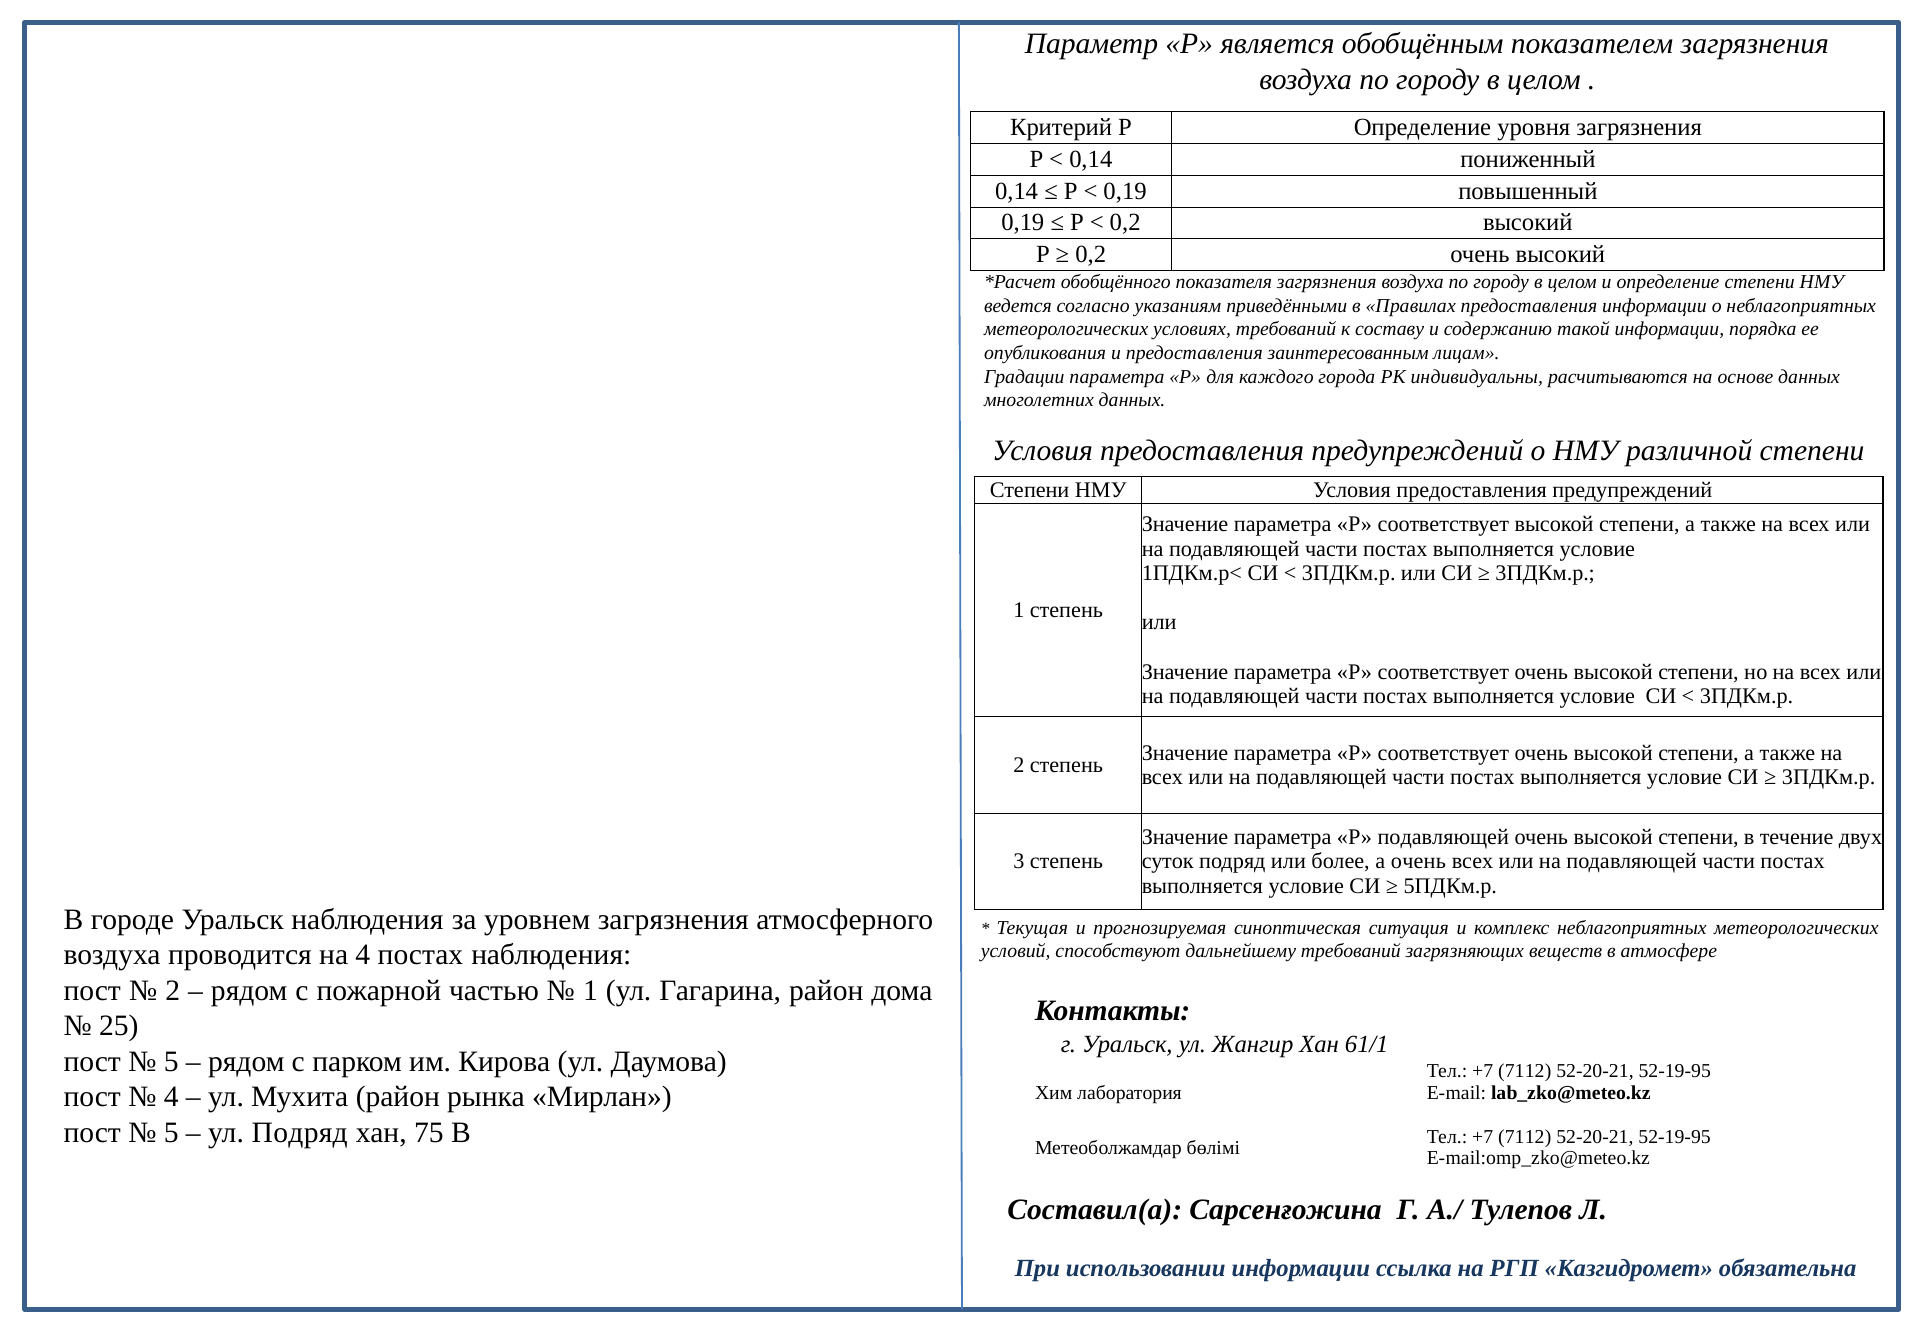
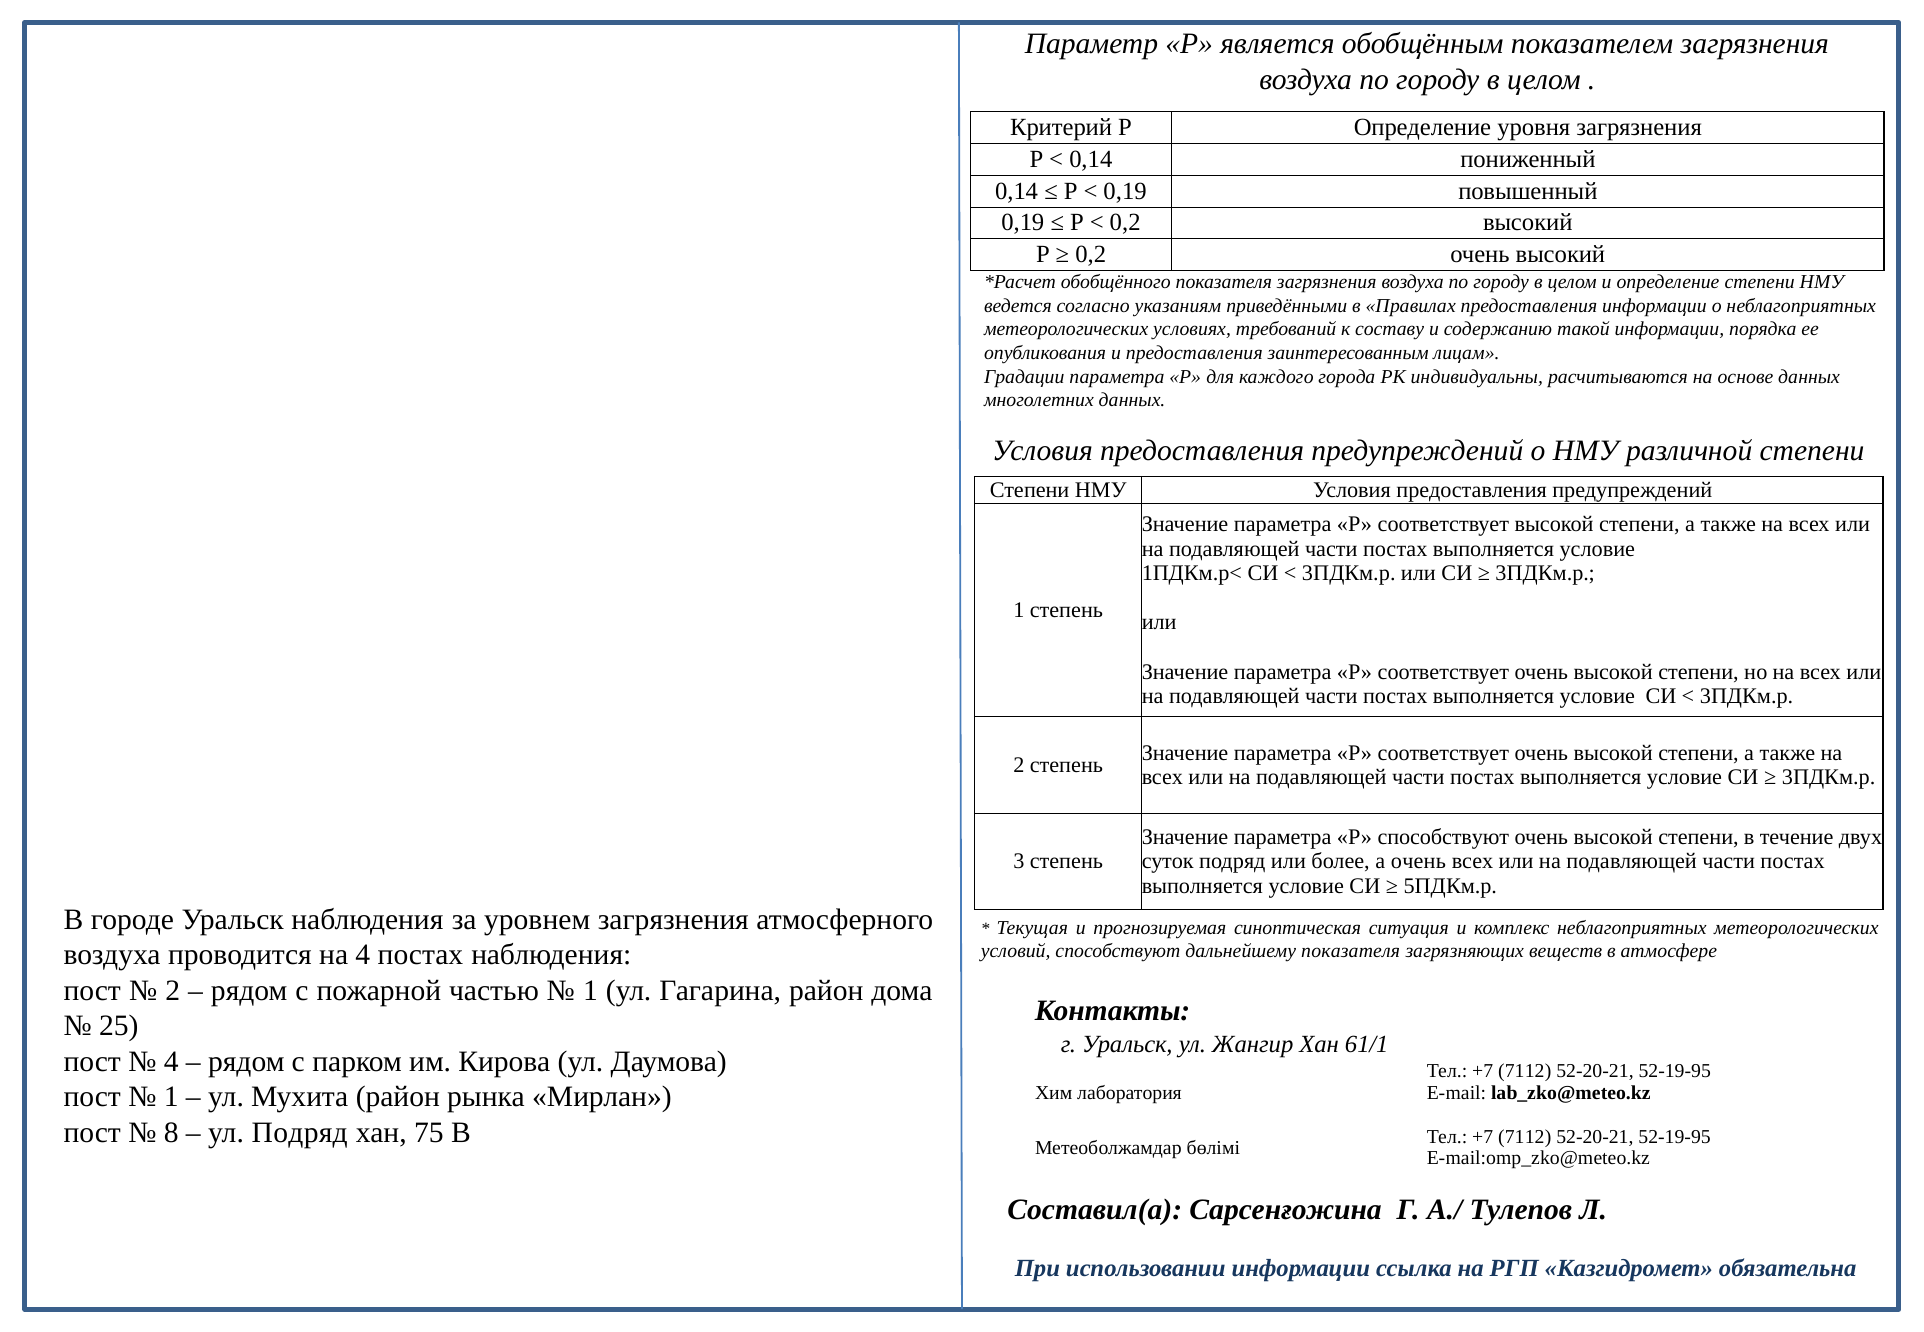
Р подавляющей: подавляющей -> способствуют (1443, 837)
дальнейшему требований: требований -> показателя (1351, 951)
5: 5 -> 4 (171, 1062)
4: 4 -> 1 (171, 1097)
5: 5 -> 8 (171, 1133)
